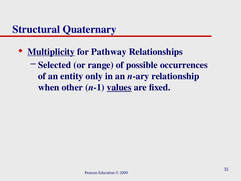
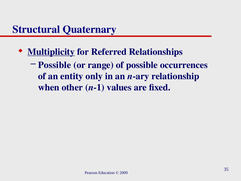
Pathway: Pathway -> Referred (109, 52)
Selected: Selected -> Possible (55, 65)
values underline: present -> none (119, 87)
